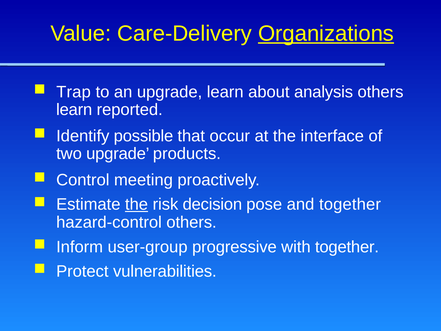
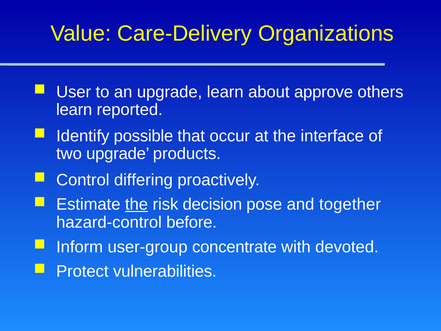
Organizations underline: present -> none (326, 34)
Trap: Trap -> User (74, 92)
analysis: analysis -> approve (324, 92)
meeting: meeting -> differing (143, 180)
hazard-control others: others -> before (192, 222)
progressive: progressive -> concentrate (234, 247)
with together: together -> devoted (347, 247)
